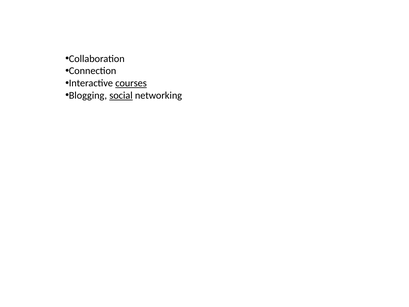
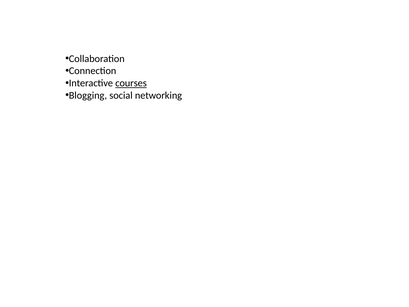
social underline: present -> none (121, 95)
